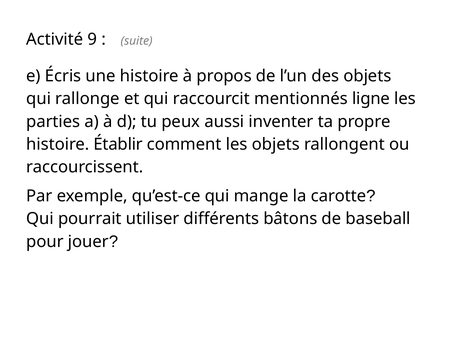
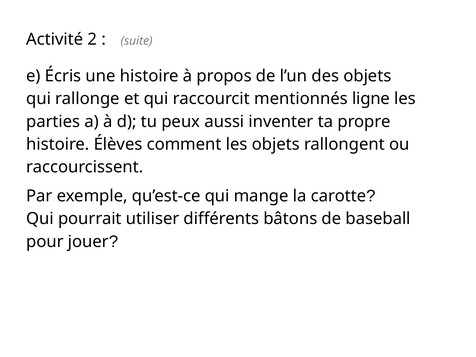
9: 9 -> 2 (92, 39)
Établir: Établir -> Élèves (118, 144)
